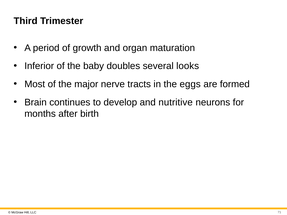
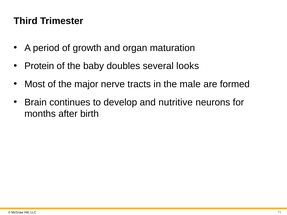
Inferior: Inferior -> Protein (39, 66)
eggs: eggs -> male (190, 84)
